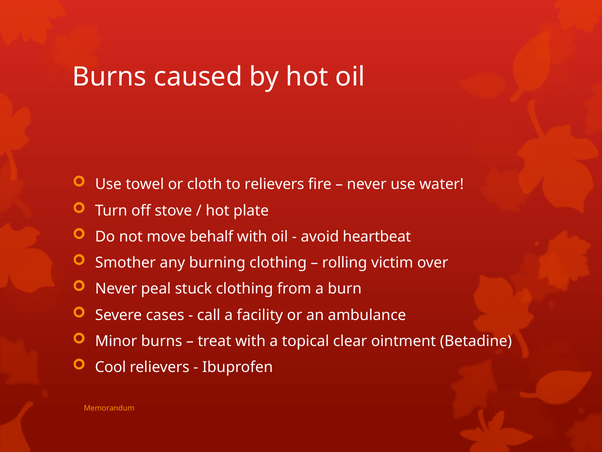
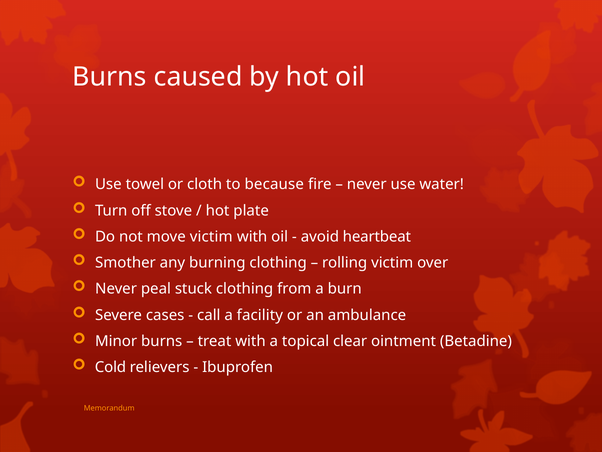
to relievers: relievers -> because (274, 184)
move behalf: behalf -> victim (211, 236)
Cool: Cool -> Cold (110, 367)
